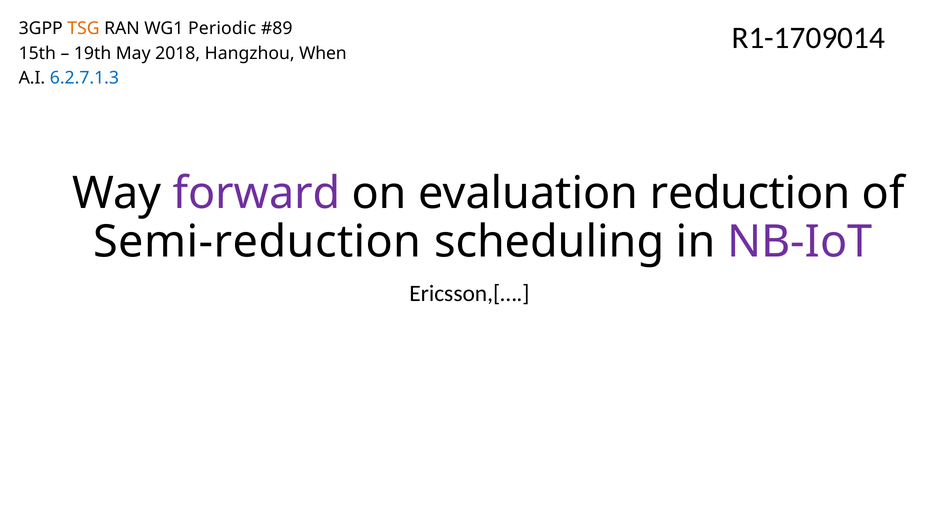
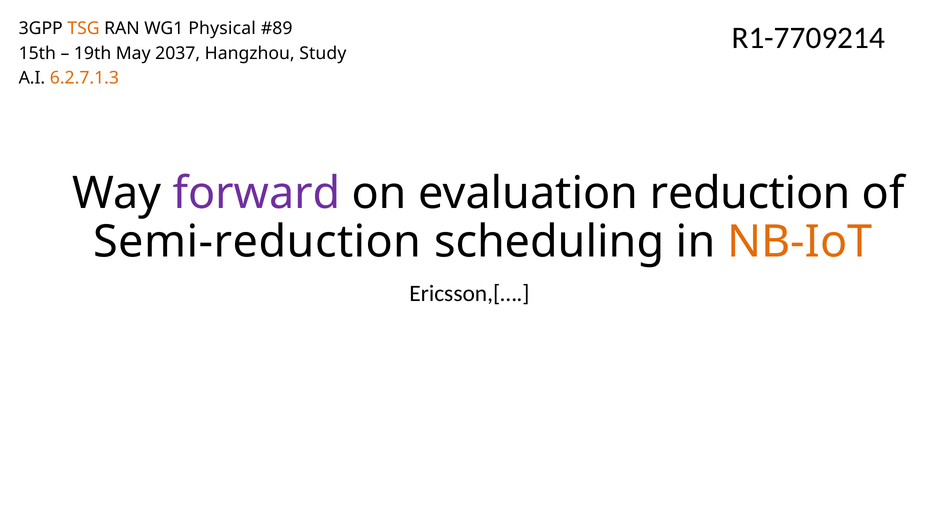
Periodic: Periodic -> Physical (222, 29)
R1-1709014: R1-1709014 -> R1-7709214 (808, 38)
2018: 2018 -> 2037 (178, 53)
When: When -> Study (323, 53)
6.2.7.1.3 colour: blue -> orange (84, 78)
NB-IoT colour: purple -> orange (800, 242)
